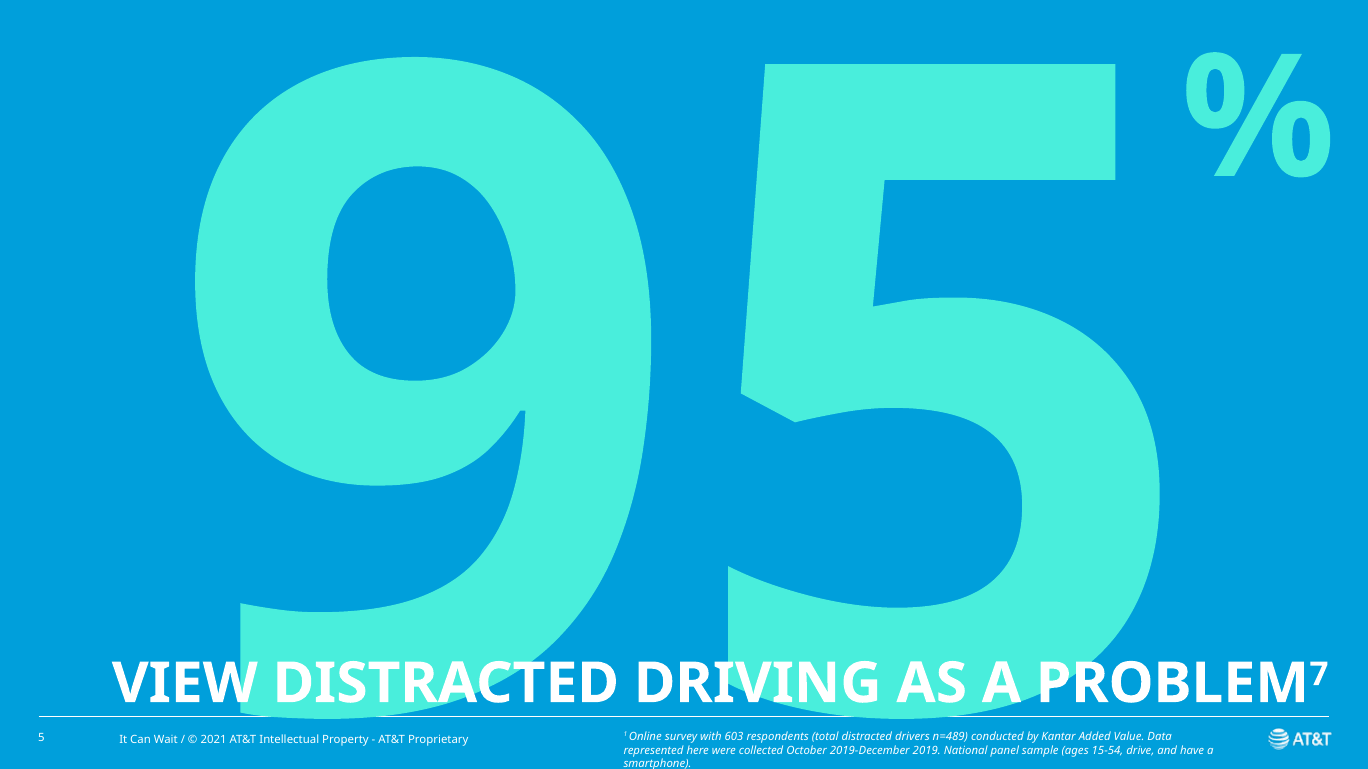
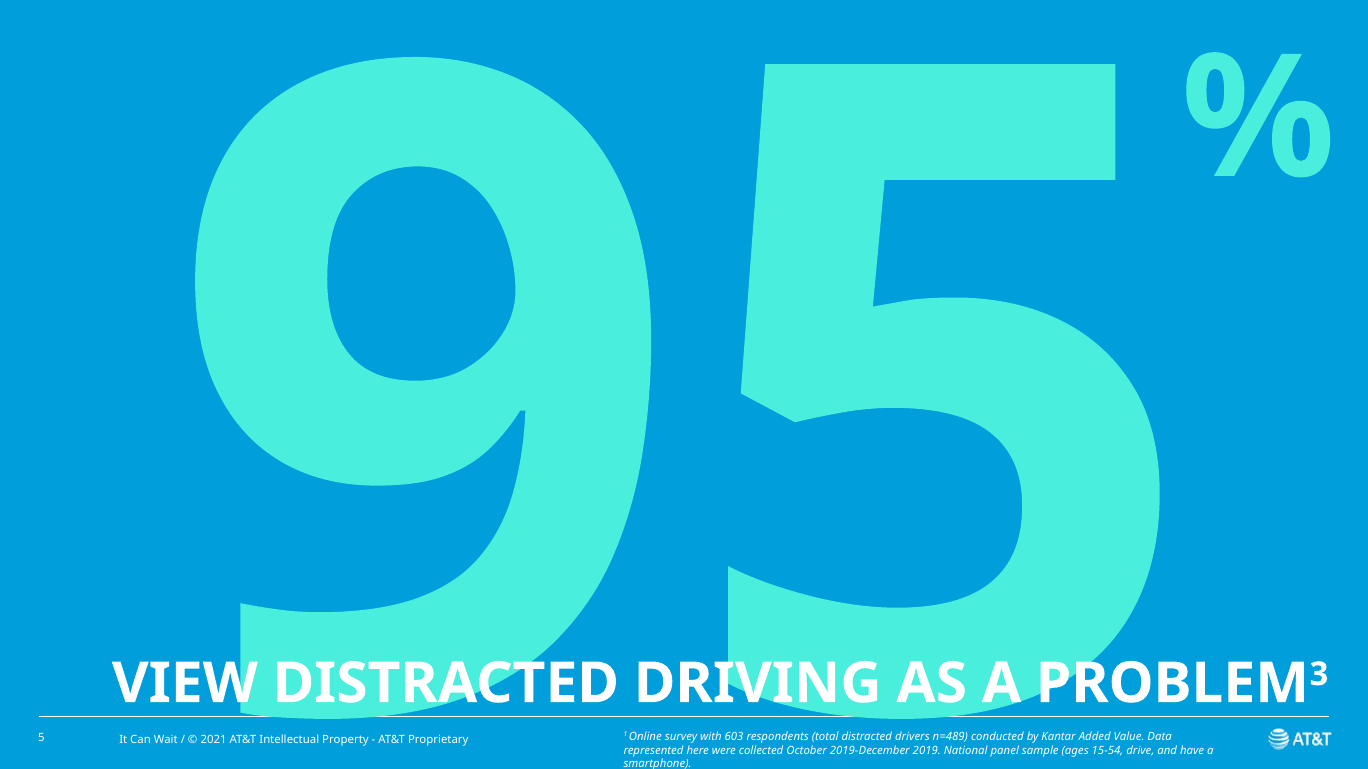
7: 7 -> 3 (1319, 675)
